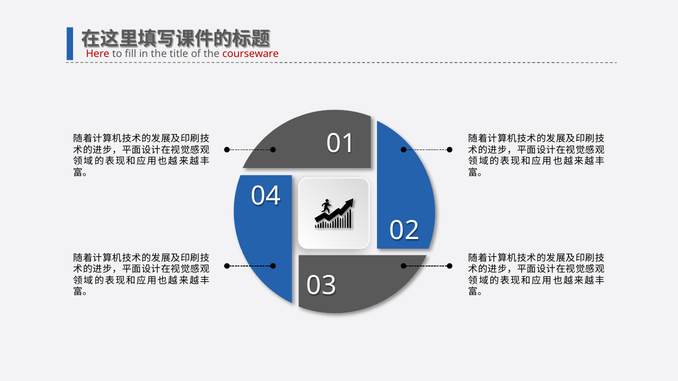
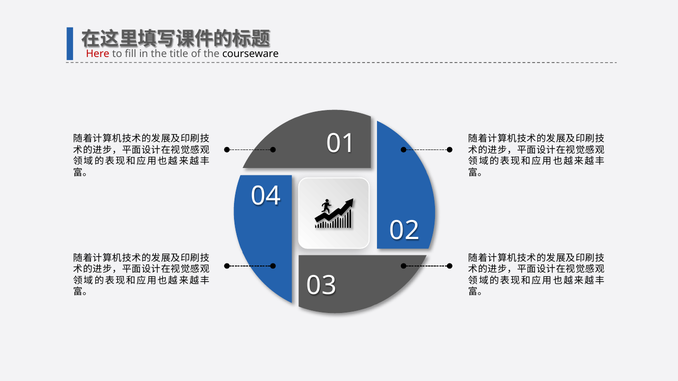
courseware colour: red -> black (251, 54)
